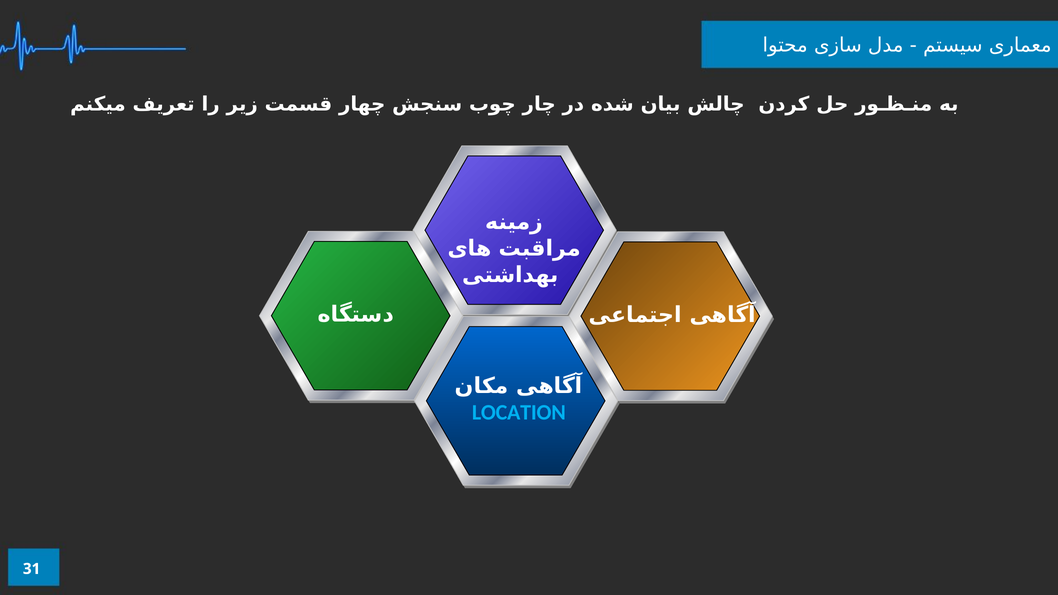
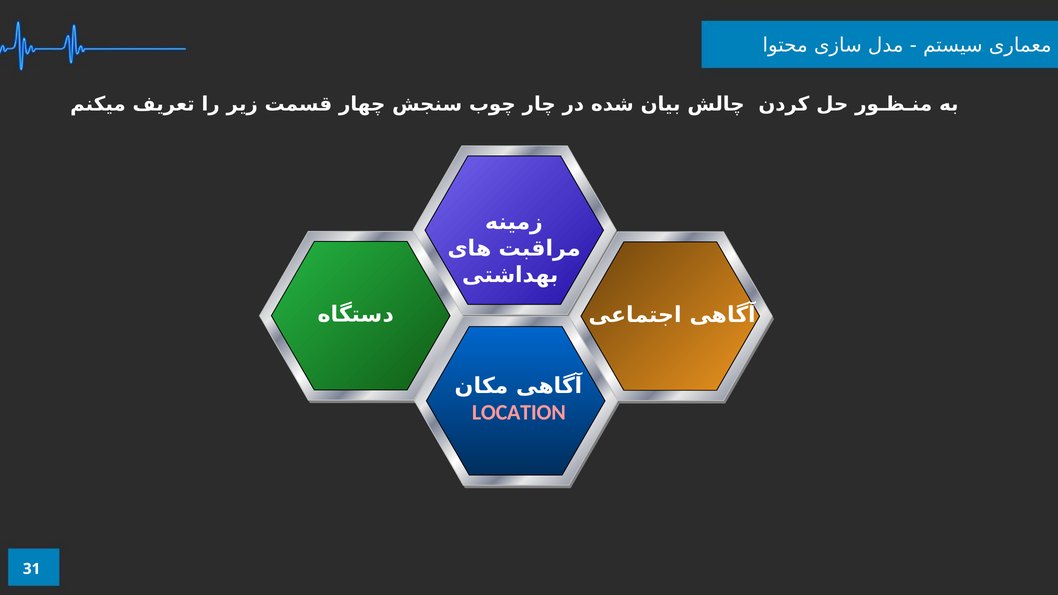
LOCATION colour: light blue -> pink (519, 413)
